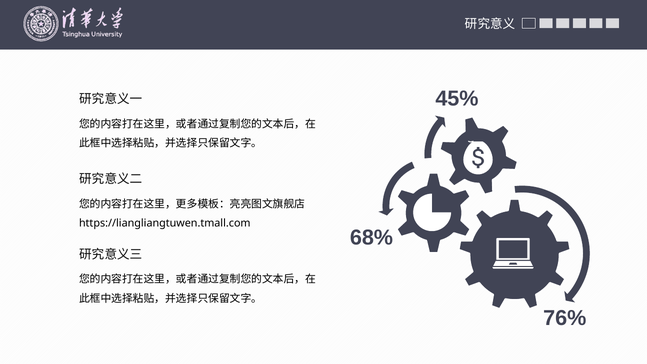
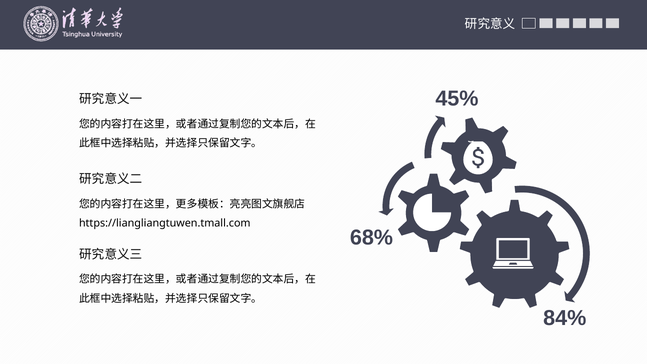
76%: 76% -> 84% (565, 318)
